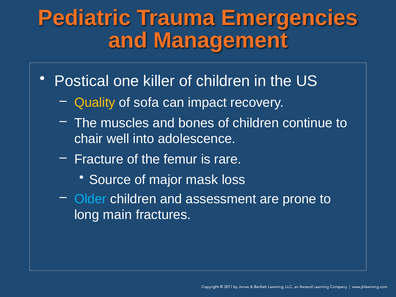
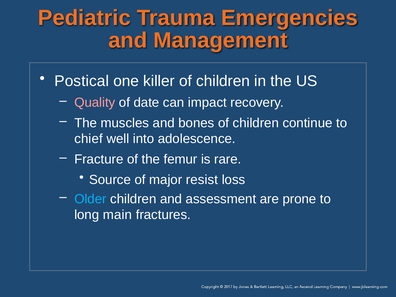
Quality colour: yellow -> pink (95, 103)
sofa: sofa -> date (146, 103)
chair: chair -> chief (88, 139)
mask: mask -> resist (202, 180)
